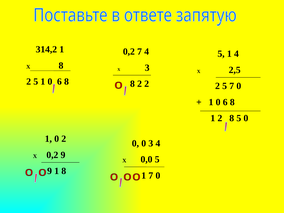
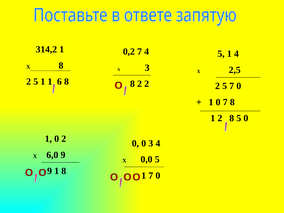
5 1 0: 0 -> 1 (50, 82)
6: 6 -> 7 (225, 102)
X 0,2: 0,2 -> 6,0 (52, 155)
